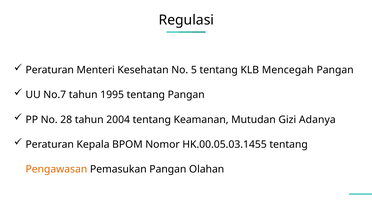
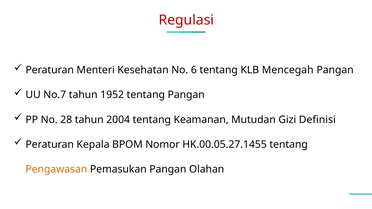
Regulasi colour: black -> red (186, 20)
5: 5 -> 6 (194, 70)
1995: 1995 -> 1952 (112, 95)
Adanya: Adanya -> Definisi (317, 120)
HK.00.05.03.1455: HK.00.05.03.1455 -> HK.00.05.27.1455 (225, 145)
